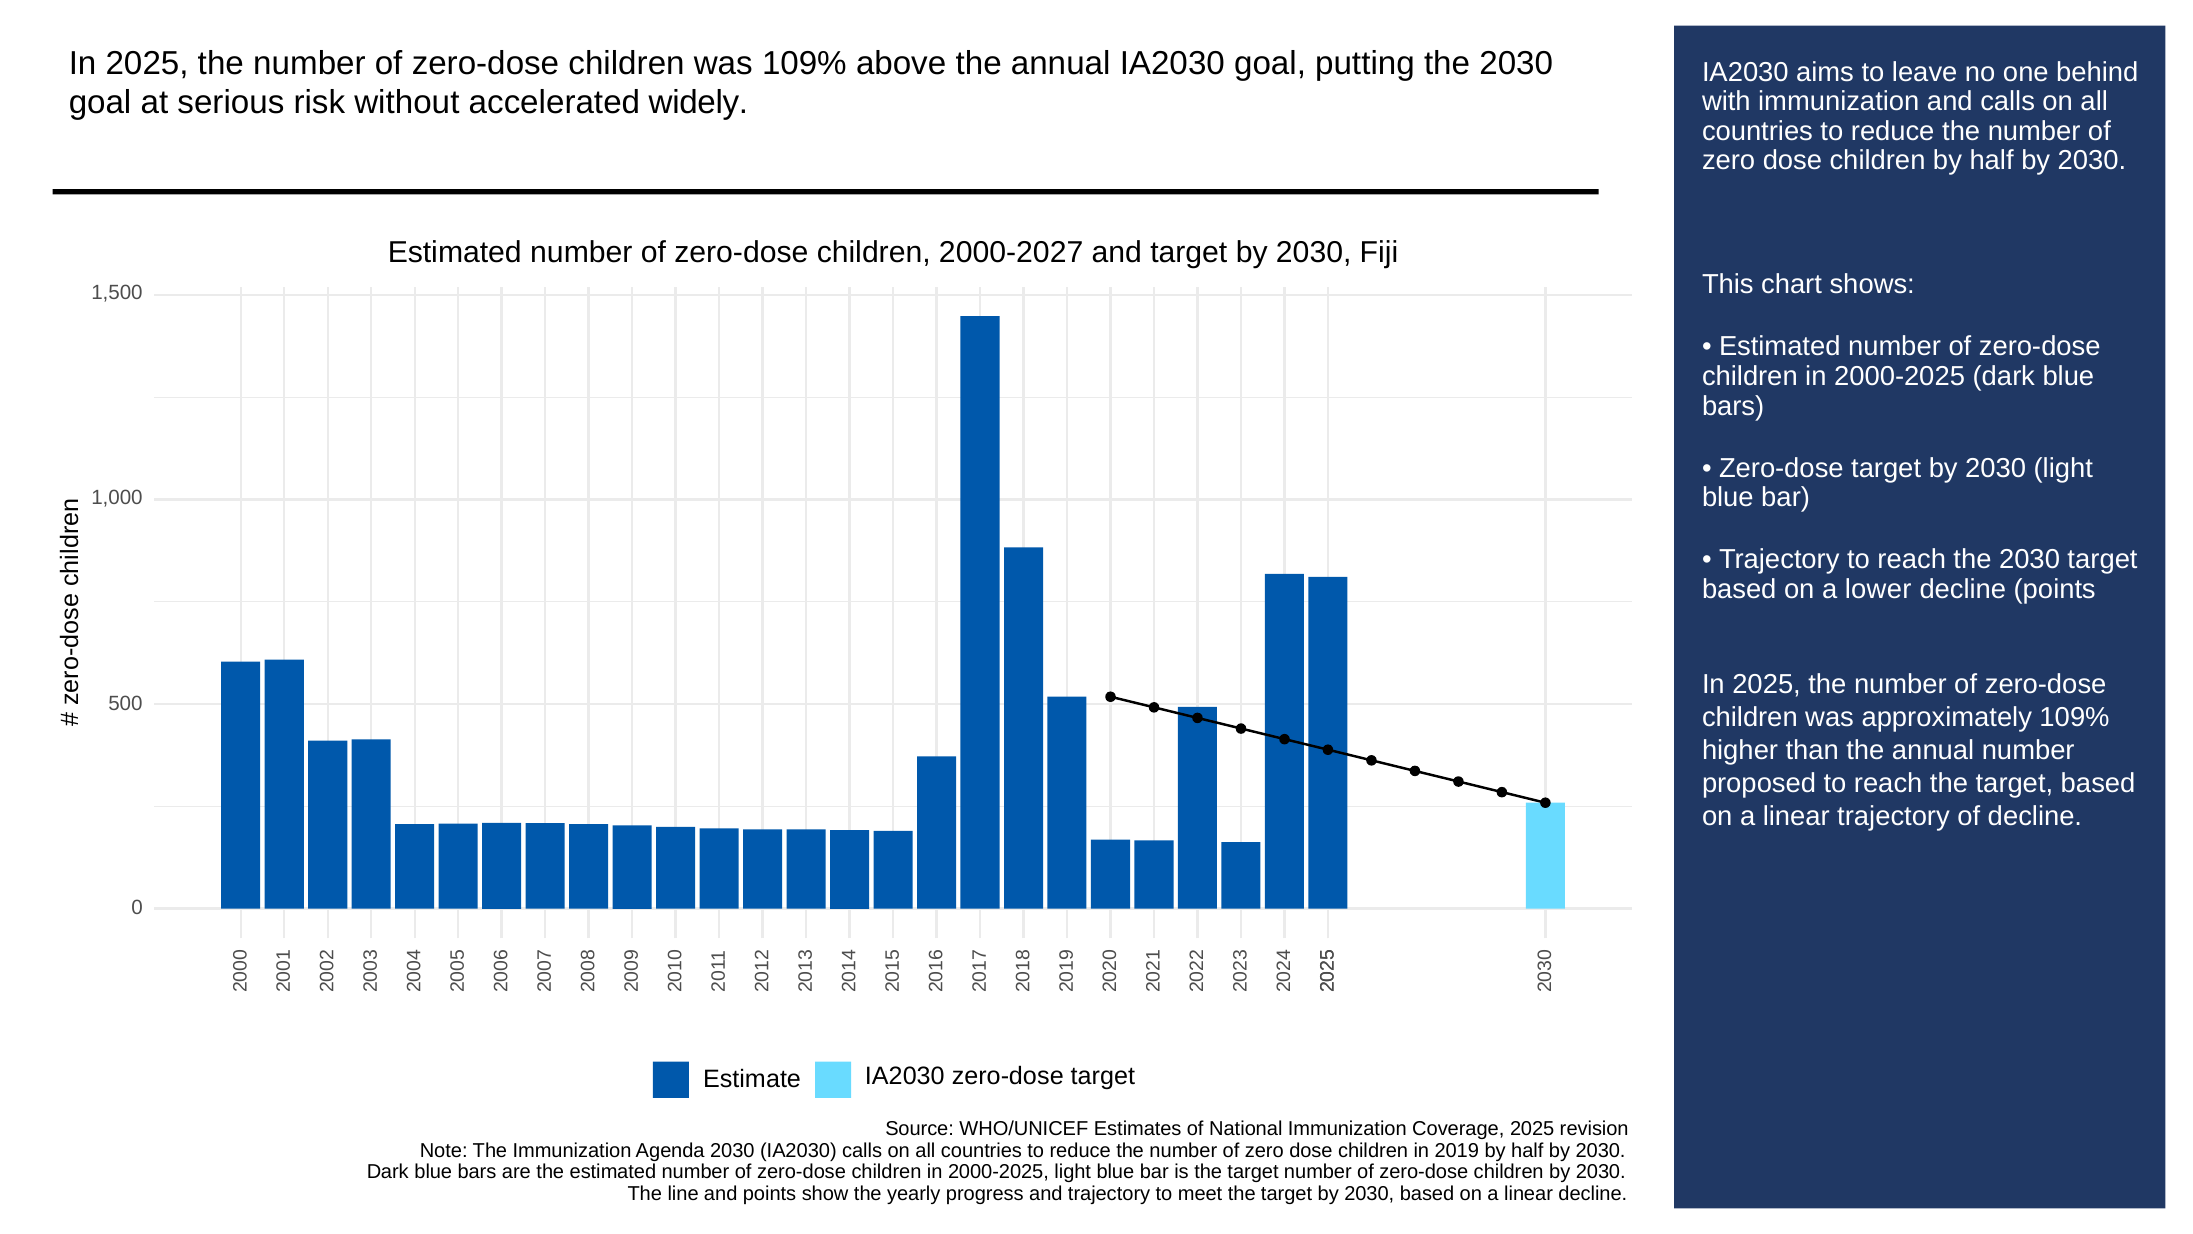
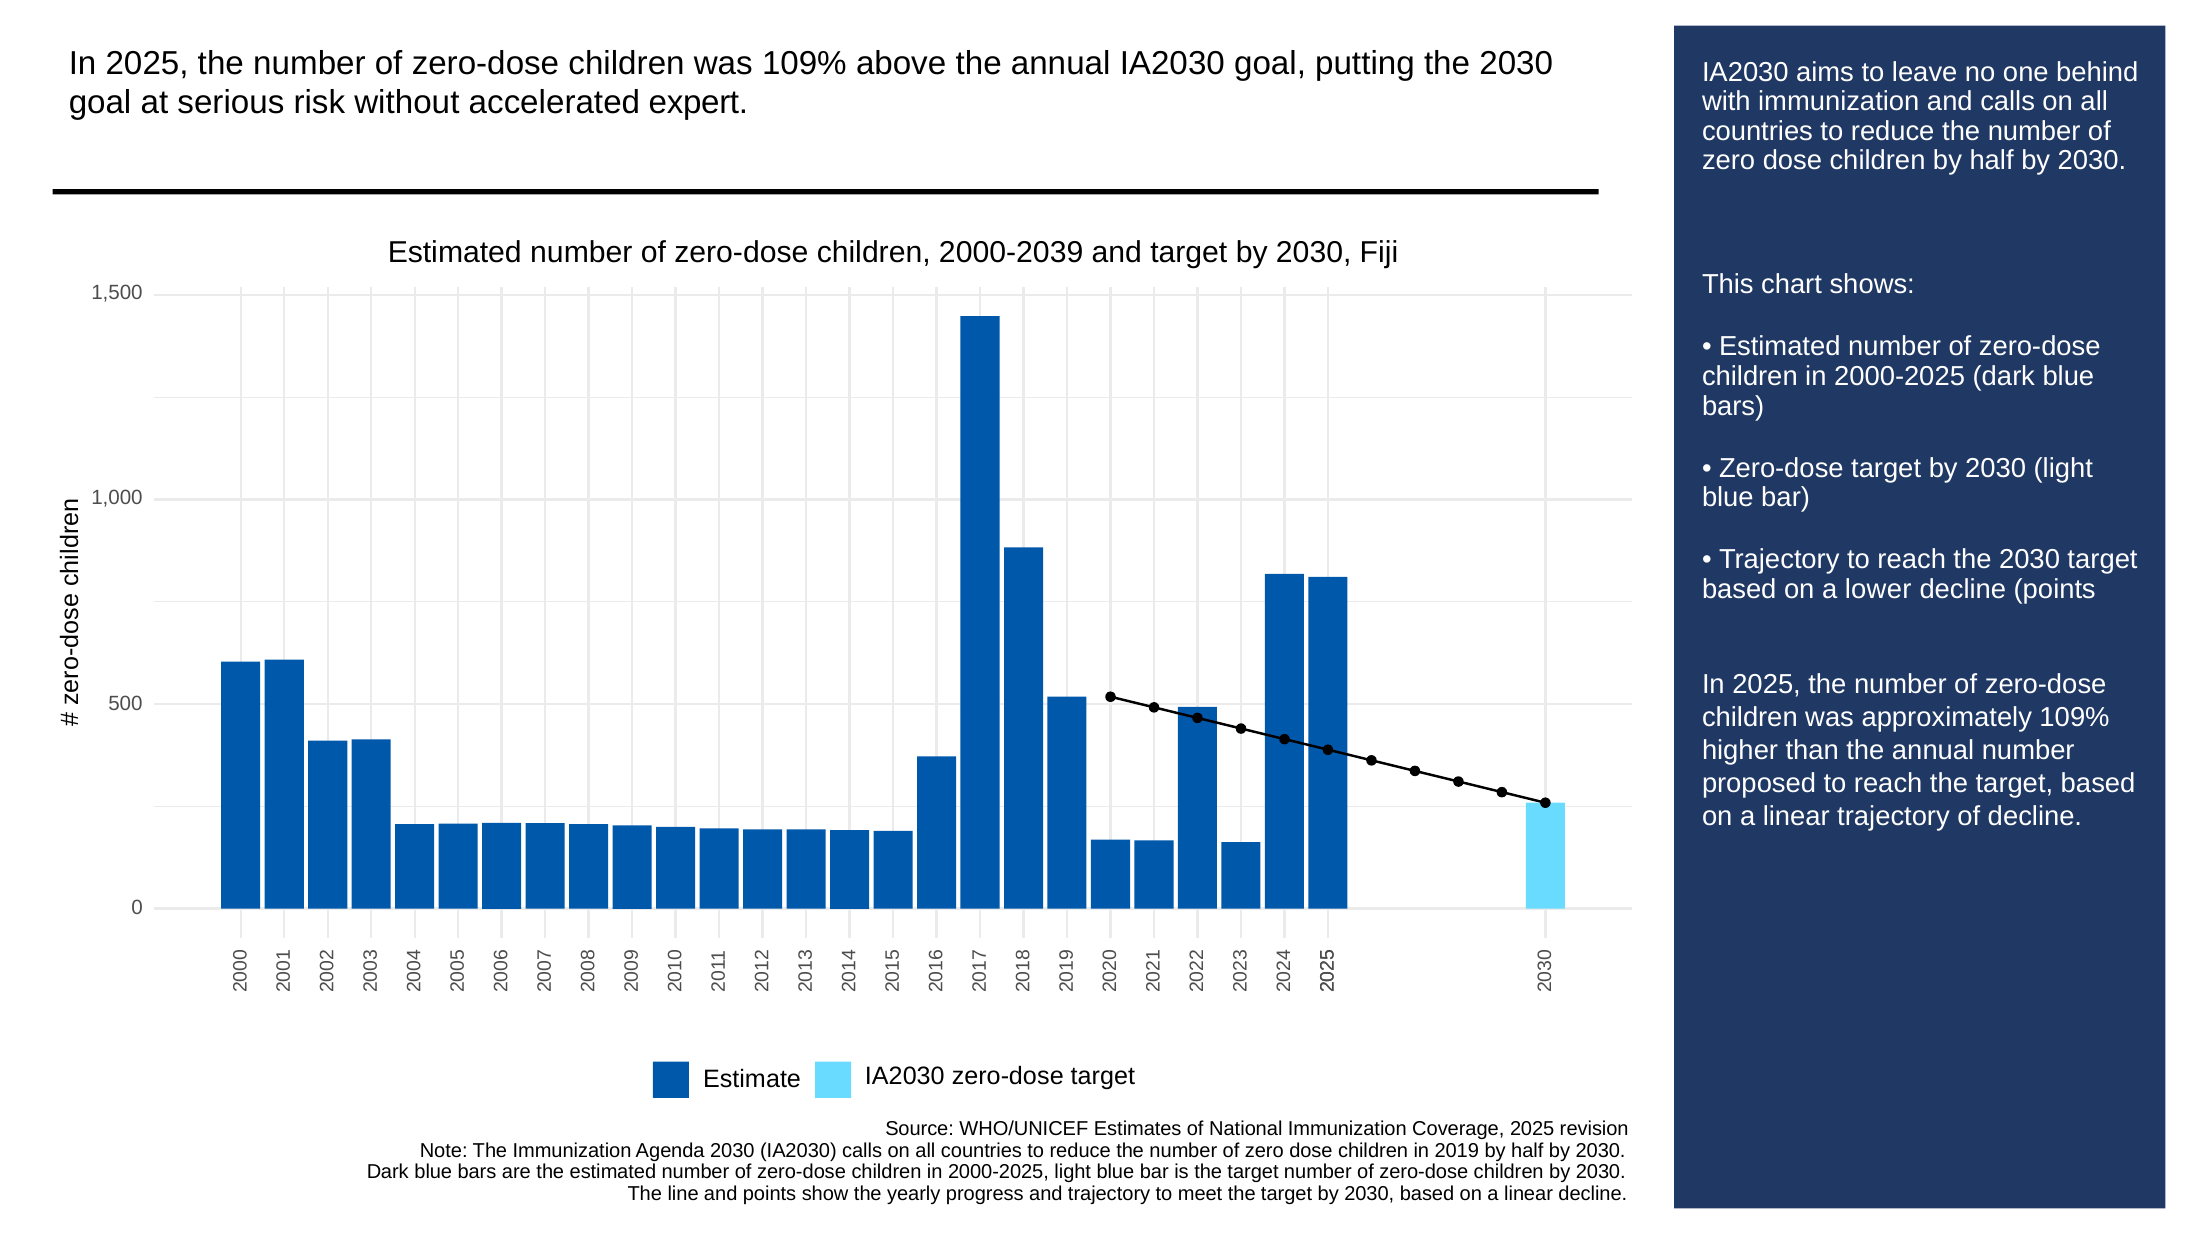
widely: widely -> expert (698, 103)
2000-2027: 2000-2027 -> 2000-2039 (1011, 253)
